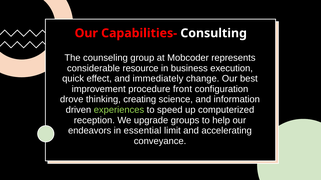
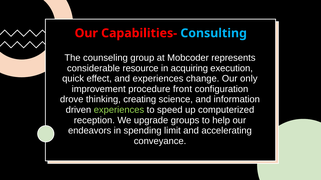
Consulting colour: white -> light blue (214, 33)
business: business -> acquiring (189, 68)
and immediately: immediately -> experiences (158, 79)
best: best -> only (249, 79)
essential: essential -> spending (143, 131)
